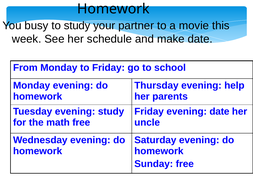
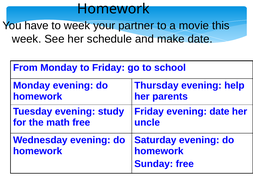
busy: busy -> have (37, 26)
to study: study -> week (77, 26)
